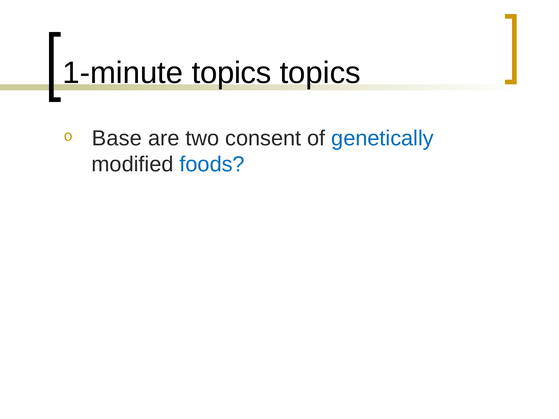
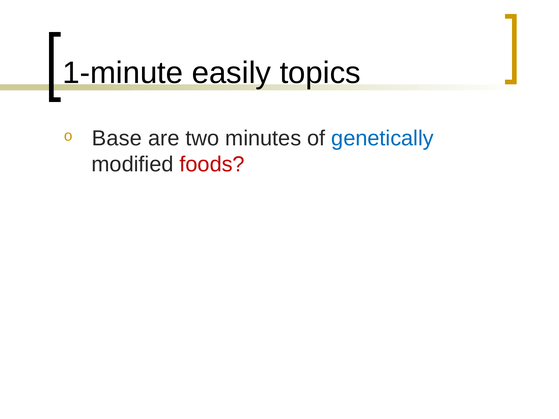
1-minute topics: topics -> easily (231, 73)
consent: consent -> minutes (263, 138)
foods colour: blue -> red (212, 165)
